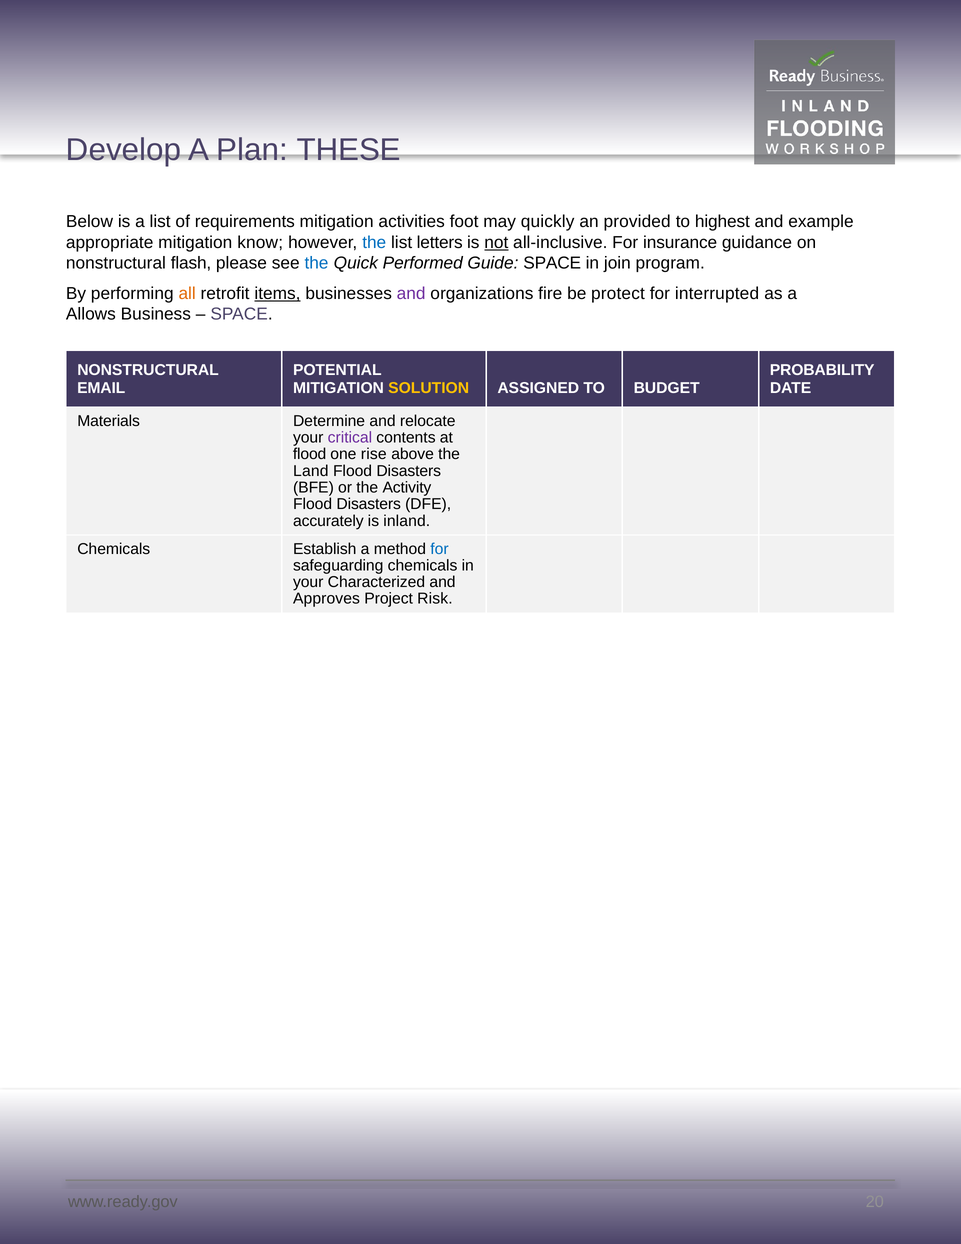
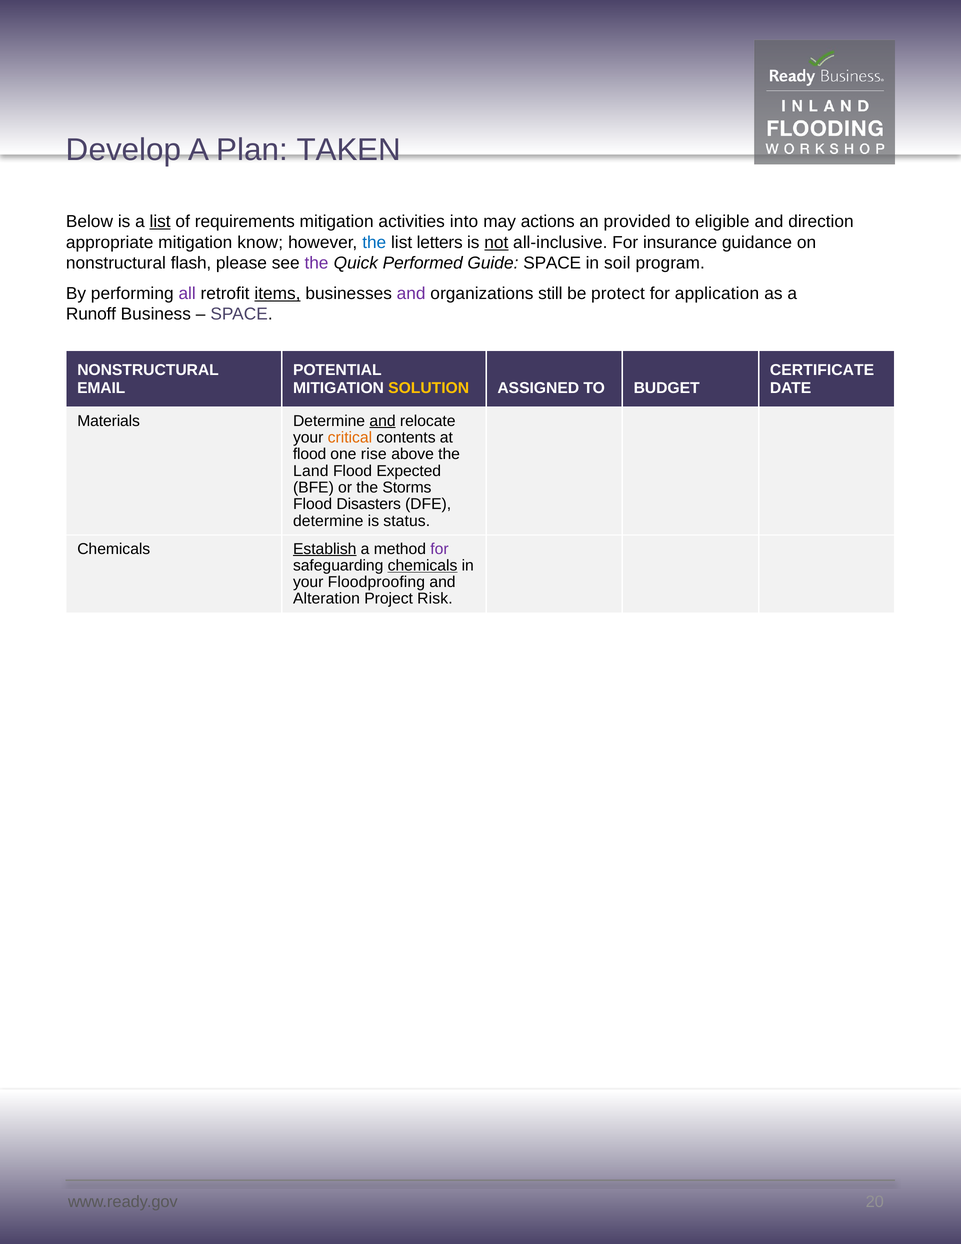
THESE: THESE -> TAKEN (349, 150)
list underline: none -> present (160, 222)
foot: foot -> into (464, 222)
quickly: quickly -> actions (548, 222)
highest: highest -> eligible (722, 222)
example: example -> direction (821, 222)
the colour: blue -> purple (316, 263)
join: join -> soil (617, 263)
all colour: orange -> purple (187, 293)
fire: fire -> still (550, 293)
interrupted: interrupted -> application (717, 293)
Allows: Allows -> Runoff (91, 314)
PROBABILITY: PROBABILITY -> CERTIFICATE (822, 370)
and underline: none -> present (383, 421)
critical colour: purple -> orange (350, 437)
Disasters: Disasters -> Expected (409, 471)
Activity: Activity -> Storms (407, 487)
accurately: accurately -> determine (328, 521)
inland: inland -> status (407, 521)
Establish underline: none -> present (325, 549)
for colour: blue -> purple (439, 549)
chemicals underline: none -> present (423, 565)
Characterized: Characterized -> Floodproofing (376, 582)
Approves: Approves -> Alteration (327, 599)
